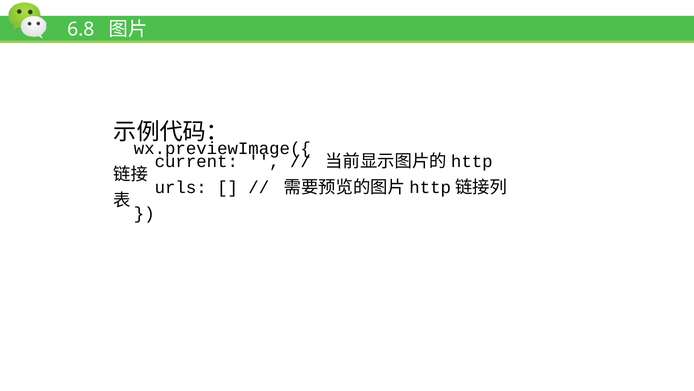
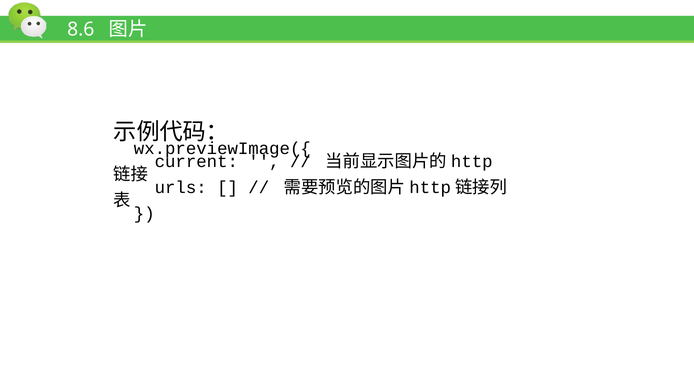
6.8: 6.8 -> 8.6 (81, 29)
